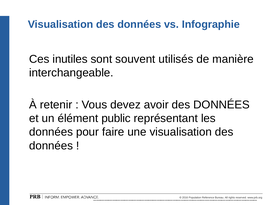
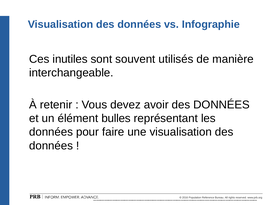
public: public -> bulles (116, 119)
